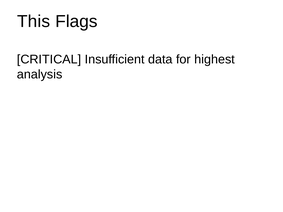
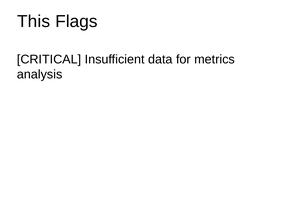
highest: highest -> metrics (215, 59)
